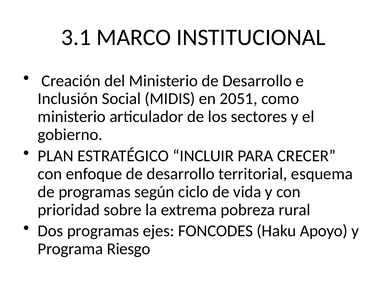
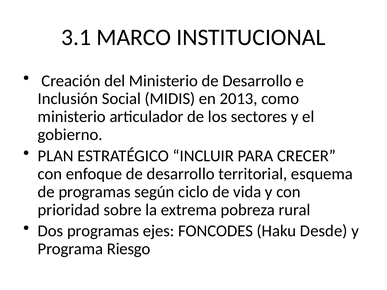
2051: 2051 -> 2013 (239, 99)
Apoyo: Apoyo -> Desde (324, 231)
